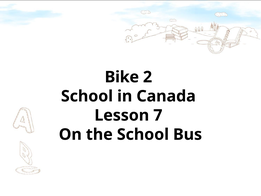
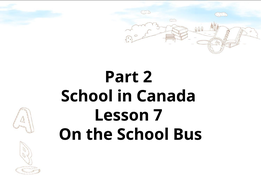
Bike: Bike -> Part (122, 77)
